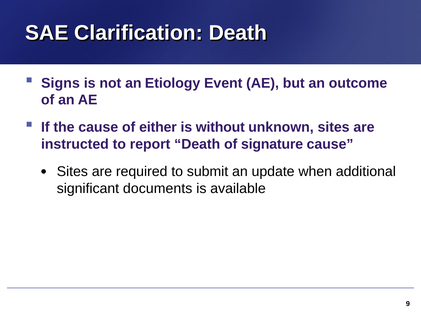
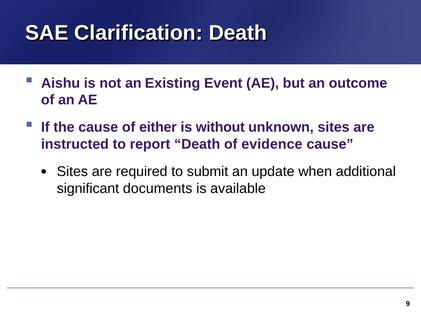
Signs: Signs -> Aishu (61, 83)
Etiology: Etiology -> Existing (173, 83)
signature: signature -> evidence (272, 144)
